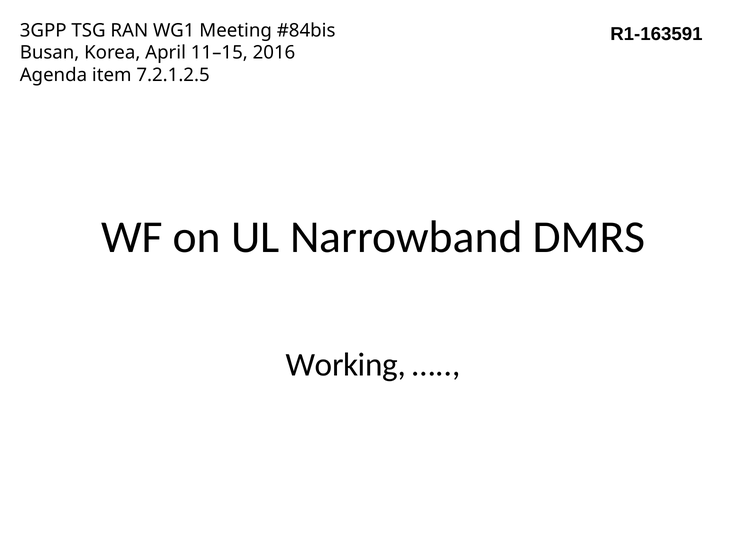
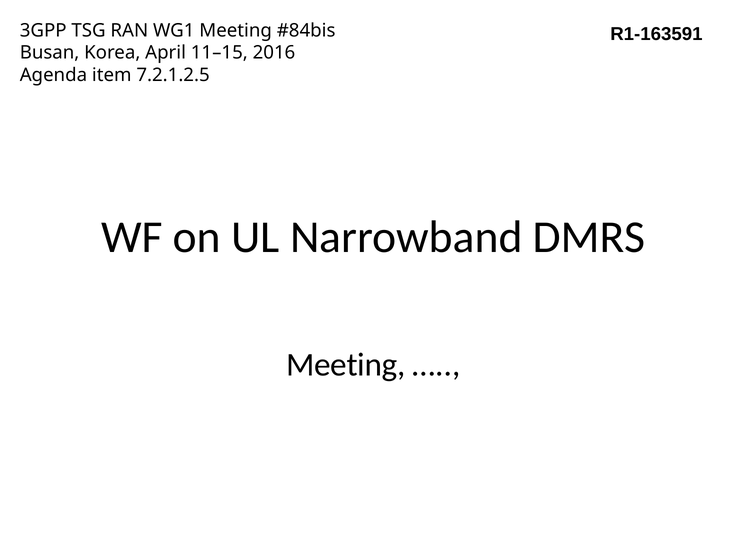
Working: Working -> Meeting (346, 365)
